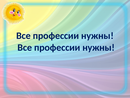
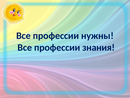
нужны: нужны -> знания (99, 47)
